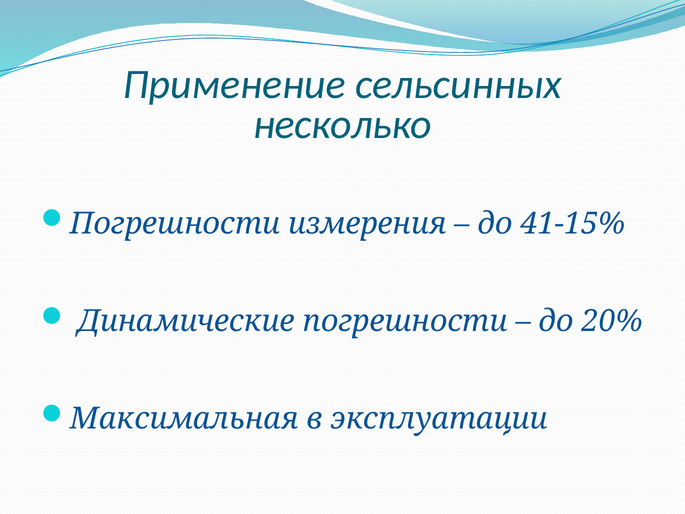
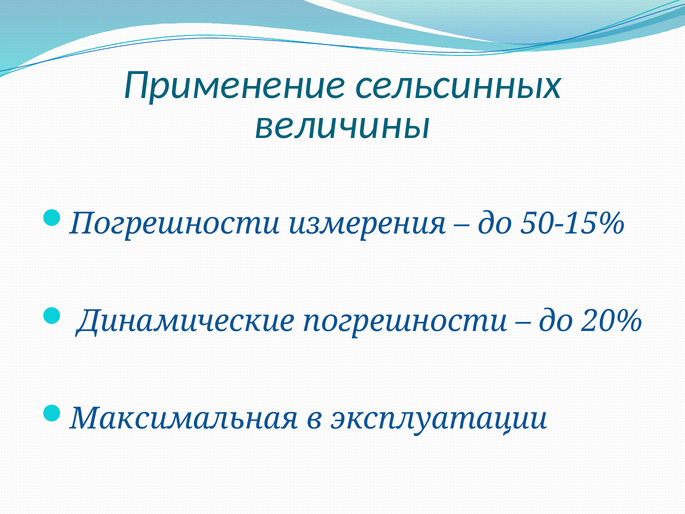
несколько: несколько -> величины (342, 125)
41-15%: 41-15% -> 50-15% (573, 224)
